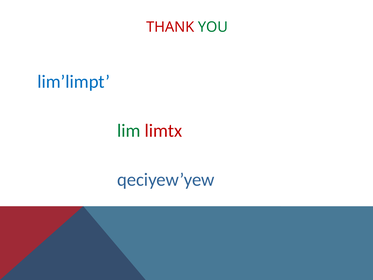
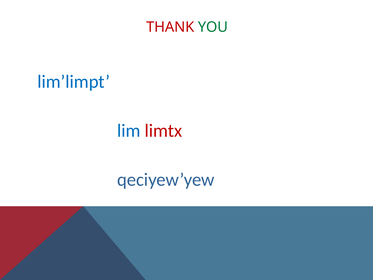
lim colour: green -> blue (129, 131)
